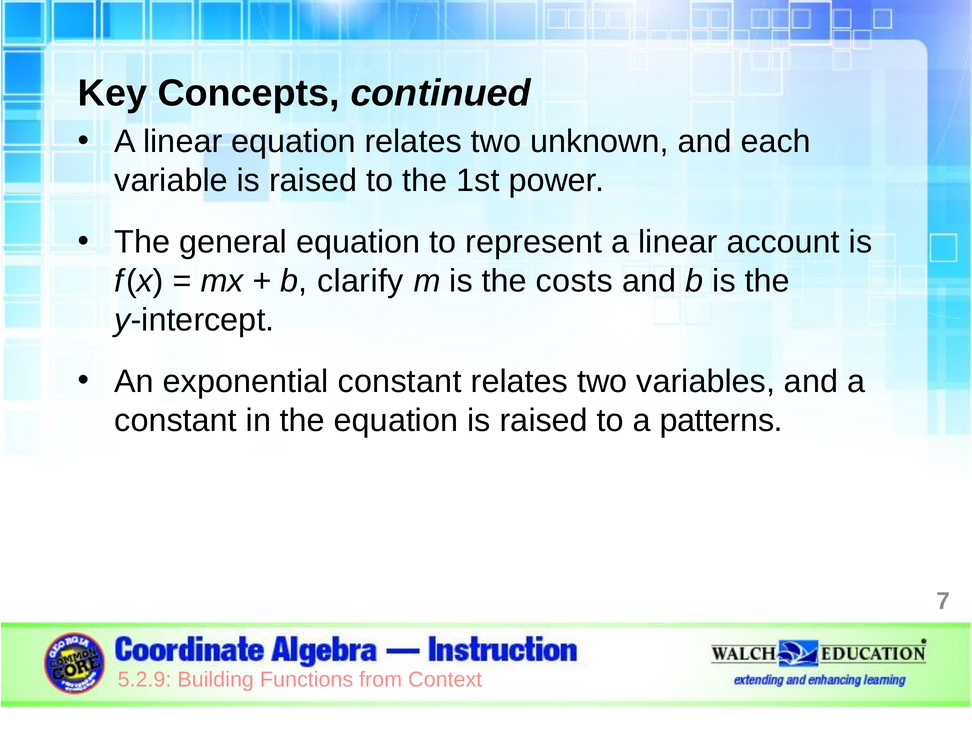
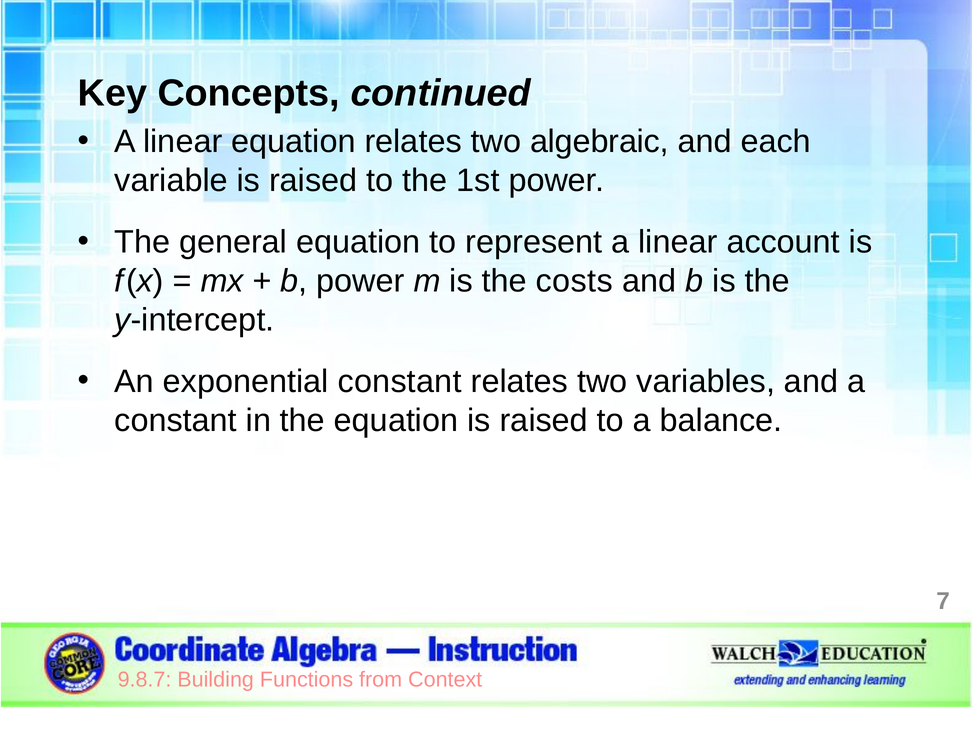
unknown: unknown -> algebraic (600, 142)
b clarify: clarify -> power (360, 281)
patterns: patterns -> balance (721, 420)
5.2.9: 5.2.9 -> 9.8.7 (145, 680)
